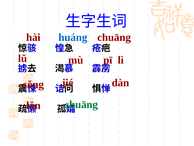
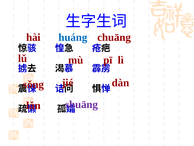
shuāng colour: green -> purple (81, 104)
